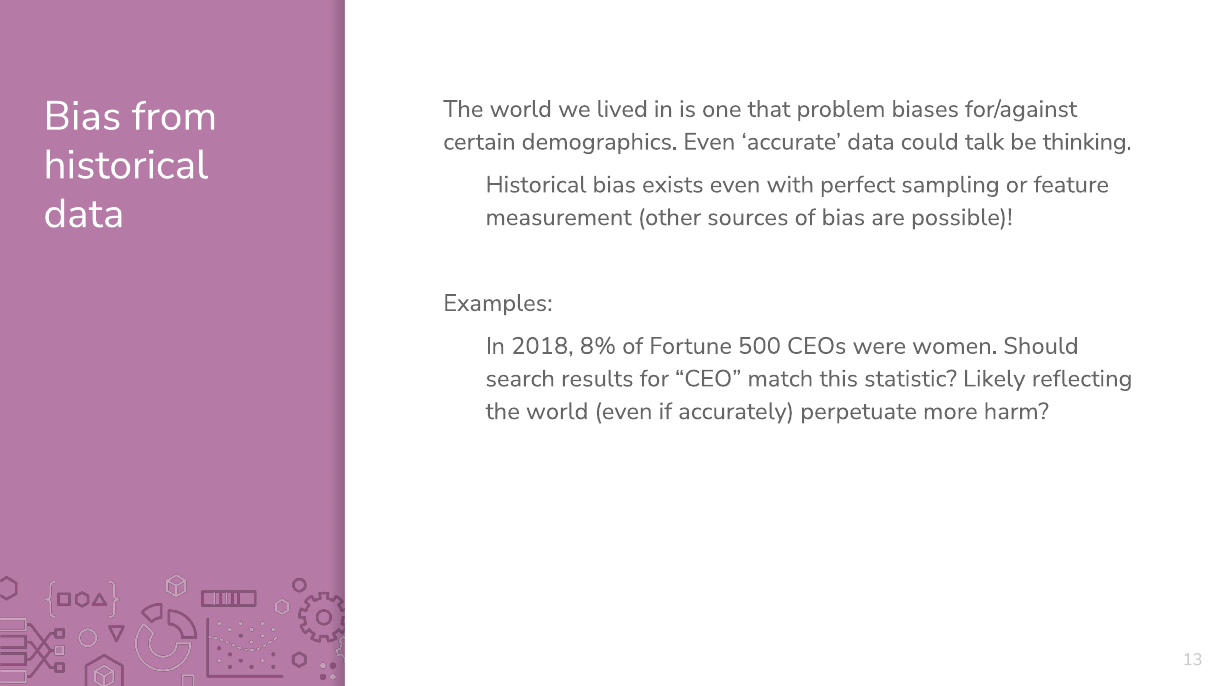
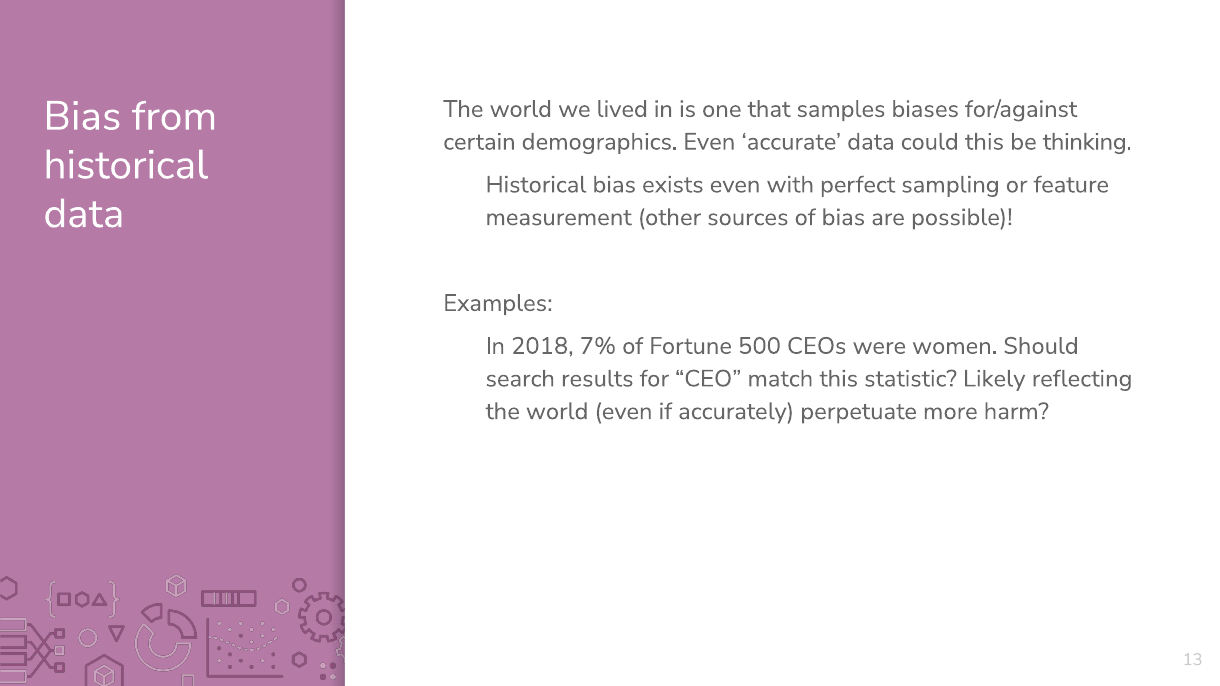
problem: problem -> samples (841, 109)
could talk: talk -> this (984, 142)
8%: 8% -> 7% (598, 346)
